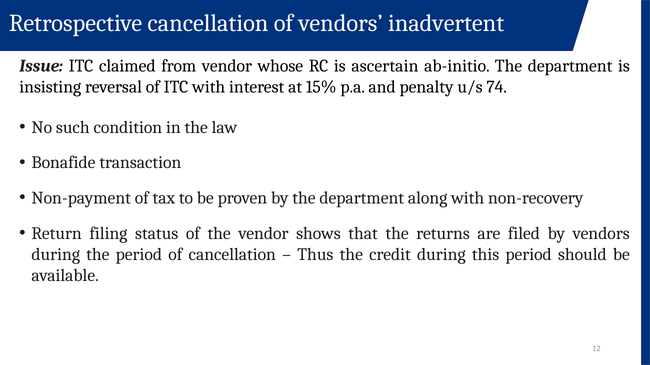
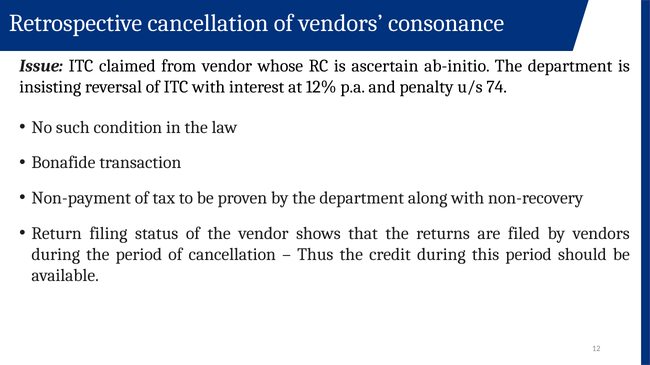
inadvertent: inadvertent -> consonance (446, 23)
15%: 15% -> 12% (321, 87)
